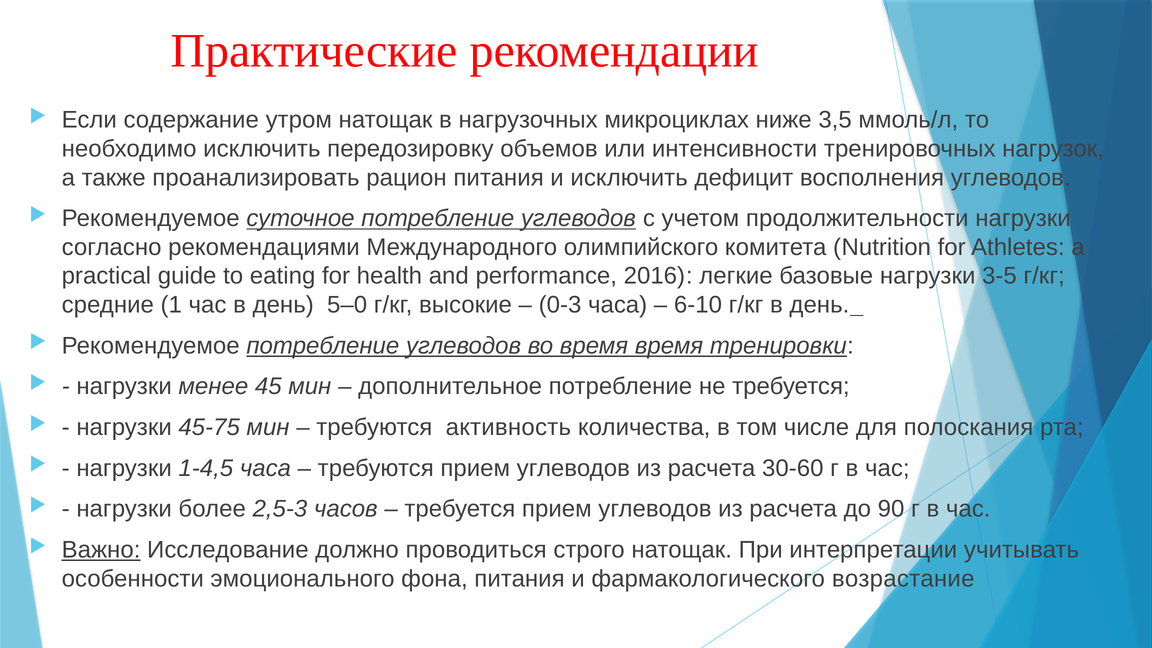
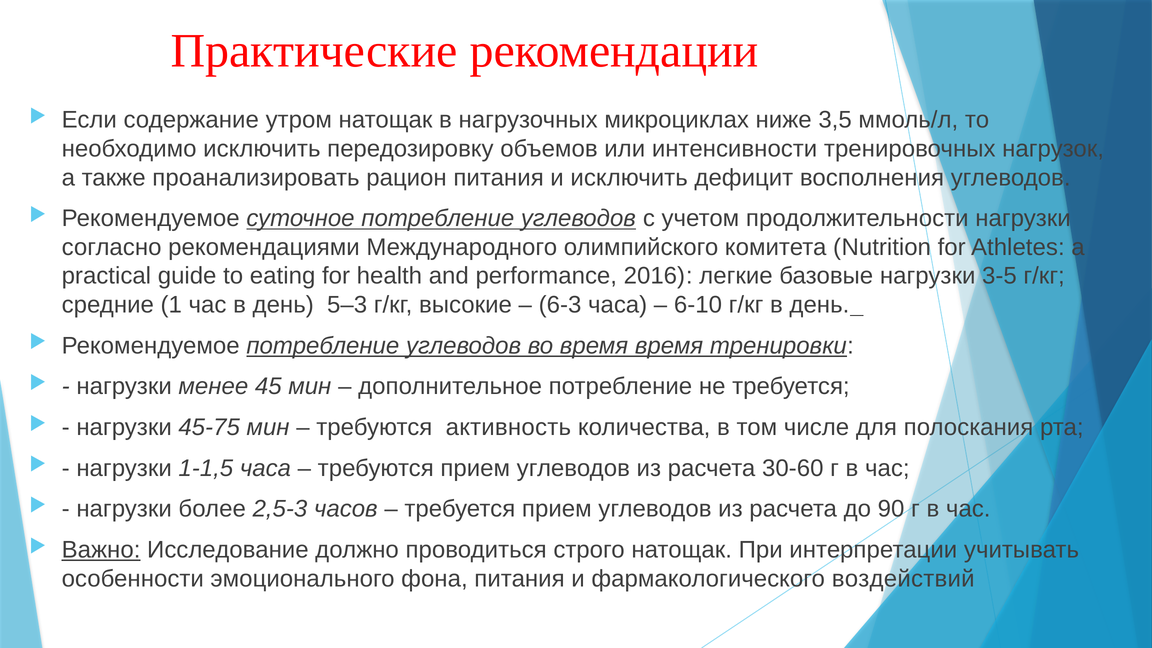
5–0: 5–0 -> 5–3 (347, 305)
0-3: 0-3 -> 6-3 (560, 305)
1-4,5: 1-4,5 -> 1-1,5 (206, 468)
возрастание: возрастание -> воздействий (903, 579)
